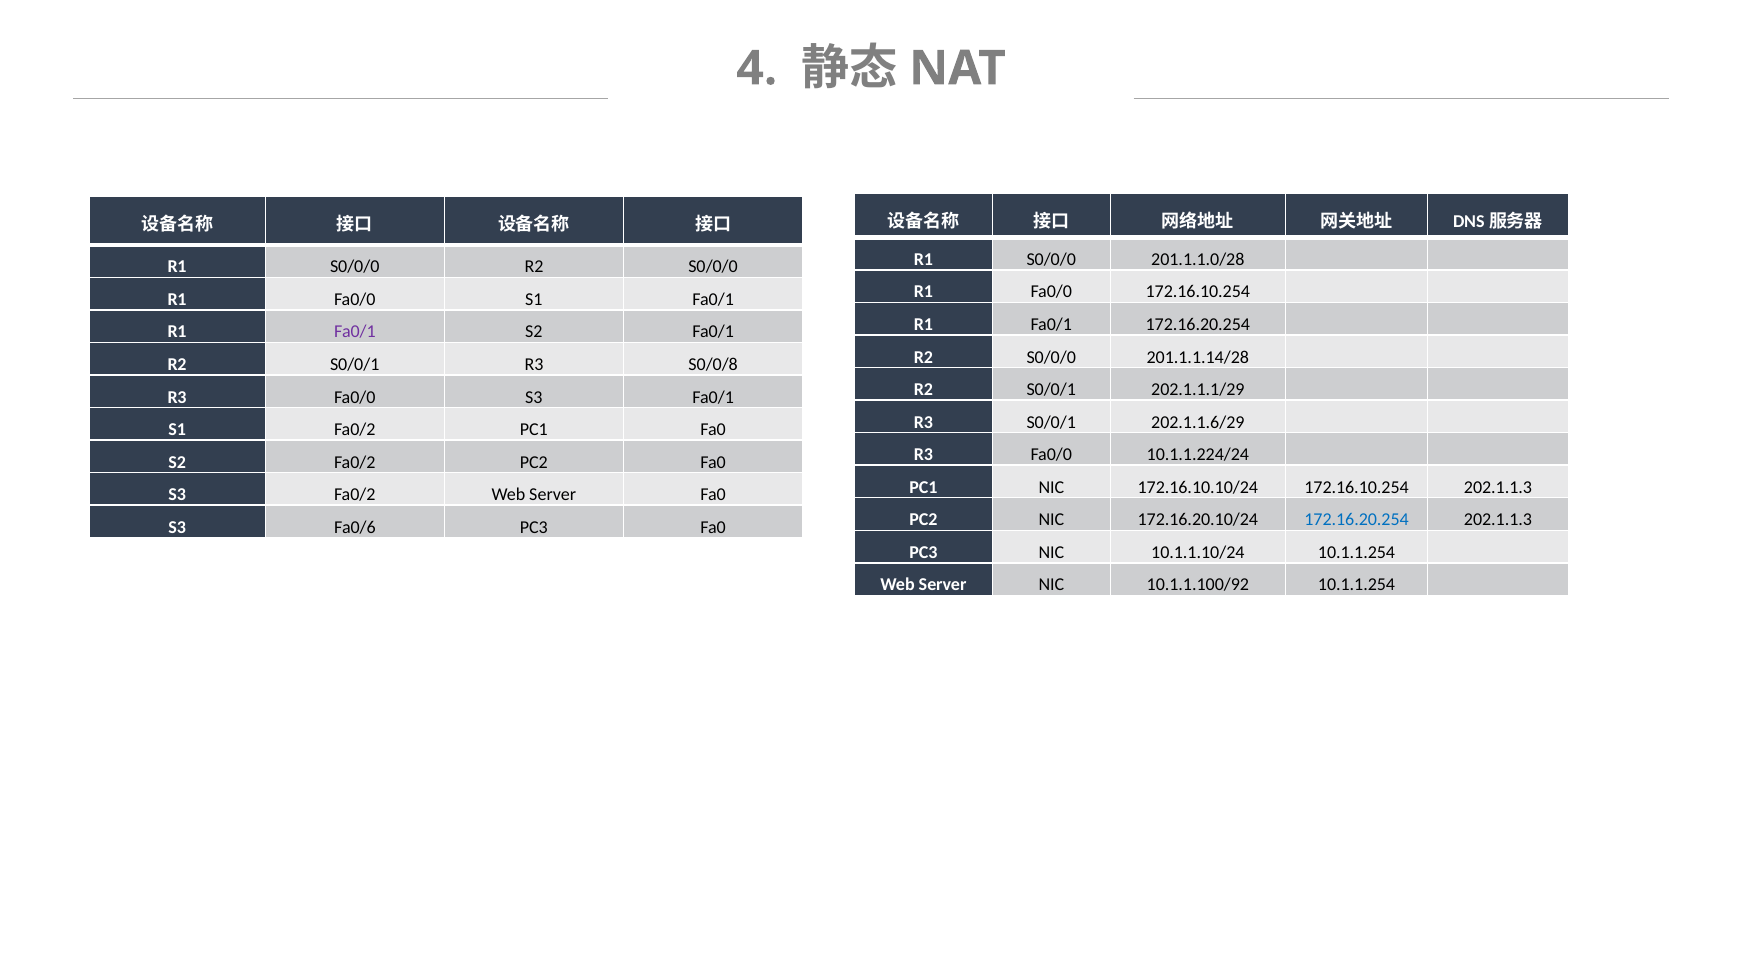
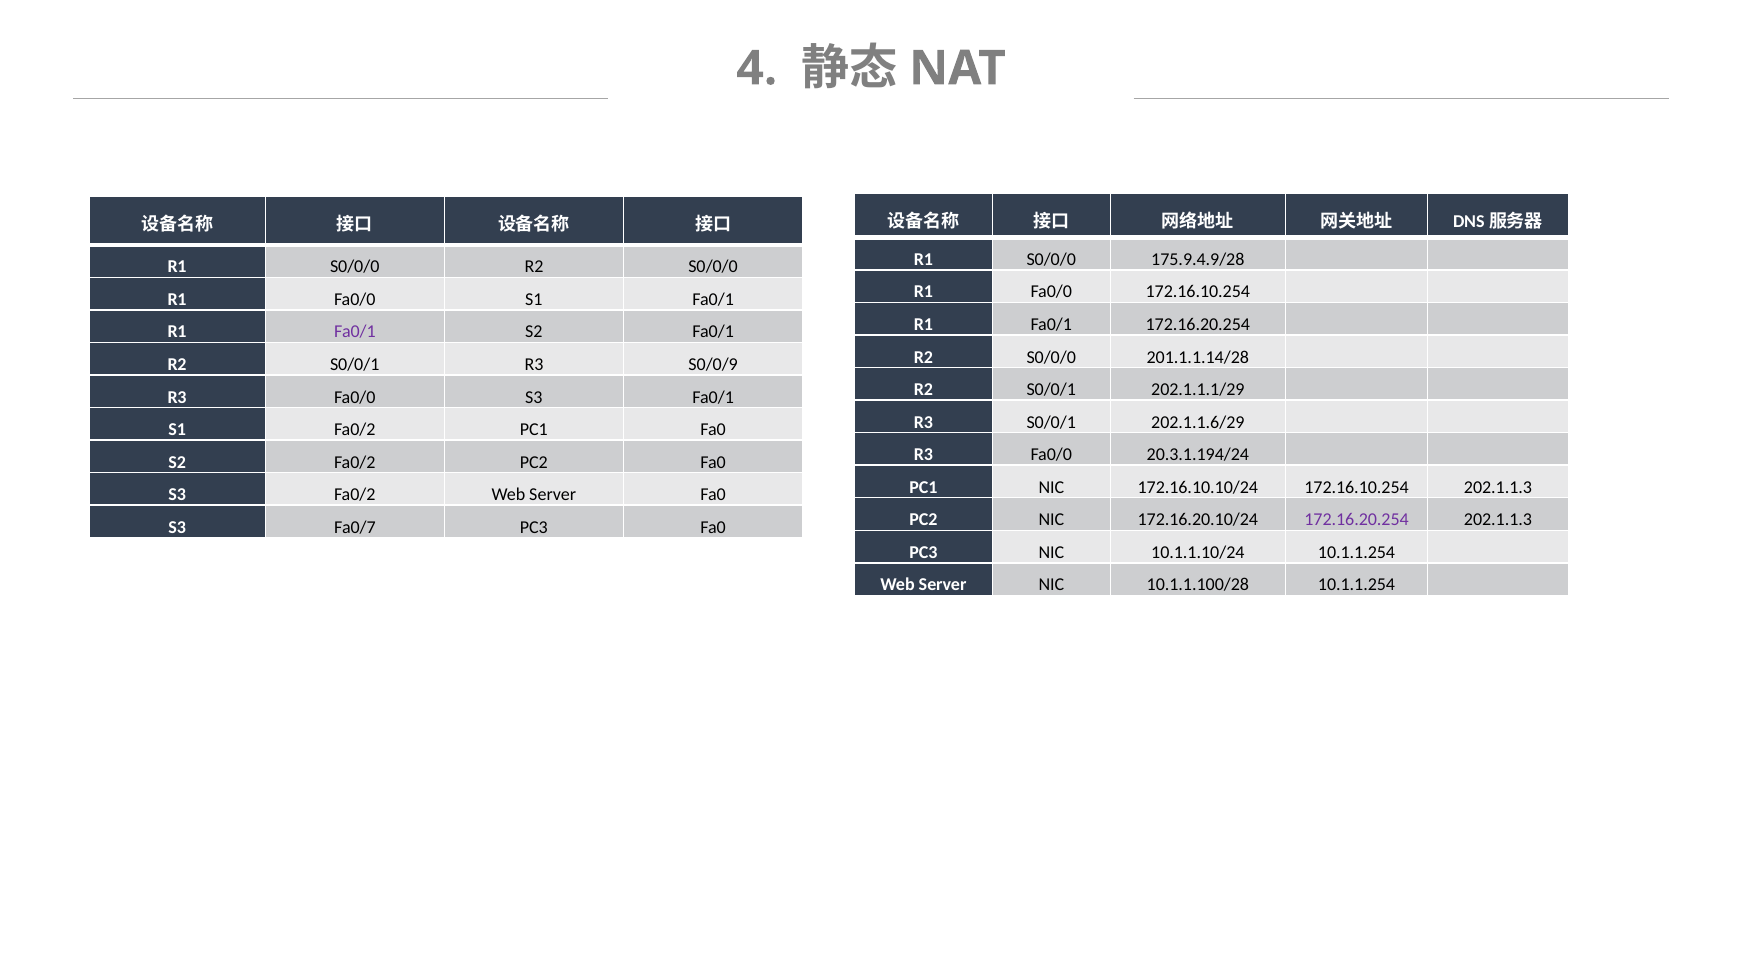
201.1.1.0/28: 201.1.1.0/28 -> 175.9.4.9/28 (1198, 259)
S0/0/8: S0/0/8 -> S0/0/9 (713, 365)
10.1.1.224/24: 10.1.1.224/24 -> 20.3.1.194/24 (1198, 455)
172.16.20.254 colour: blue -> purple (1357, 520)
Fa0/6: Fa0/6 -> Fa0/7 (355, 527)
10.1.1.100/92: 10.1.1.100/92 -> 10.1.1.100/28 (1198, 585)
